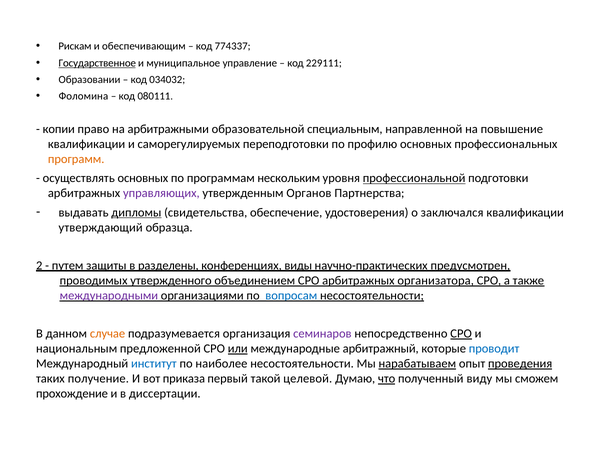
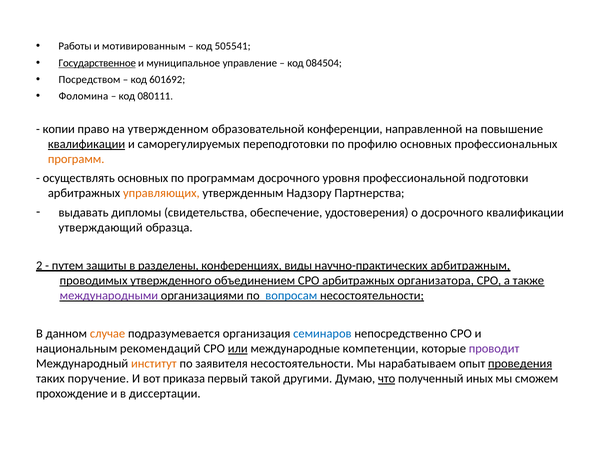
Рискам: Рискам -> Работы (75, 46)
обеспечивающим: обеспечивающим -> мотивированным (144, 46)
774337: 774337 -> 505541 (233, 46)
229111: 229111 -> 084504 (324, 63)
Образовании: Образовании -> Посредством (89, 79)
034032: 034032 -> 601692 (167, 79)
арбитражными: арбитражными -> утвержденном (168, 129)
специальным: специальным -> конференции (345, 129)
квалификации underline: none -> present (87, 144)
программам нескольким: нескольким -> досрочного (289, 178)
профессиональной underline: present -> none (414, 178)
управляющих colour: purple -> orange (161, 193)
Органов: Органов -> Надзору (309, 193)
дипломы underline: present -> none (136, 212)
о заключался: заключался -> досрочного (452, 212)
предусмотрен: предусмотрен -> арбитражным (470, 265)
семинаров colour: purple -> blue (322, 333)
СРО underline: present -> none (461, 333)
предложенной: предложенной -> рекомендаций (160, 348)
арбитражный: арбитражный -> компетенции (381, 348)
проводит colour: blue -> purple (494, 348)
институт colour: blue -> orange (154, 363)
наиболее: наиболее -> заявителя (222, 363)
нарабатываем underline: present -> none (417, 363)
получение: получение -> поручение (98, 378)
целевой: целевой -> другими (308, 378)
виду: виду -> иных (480, 378)
